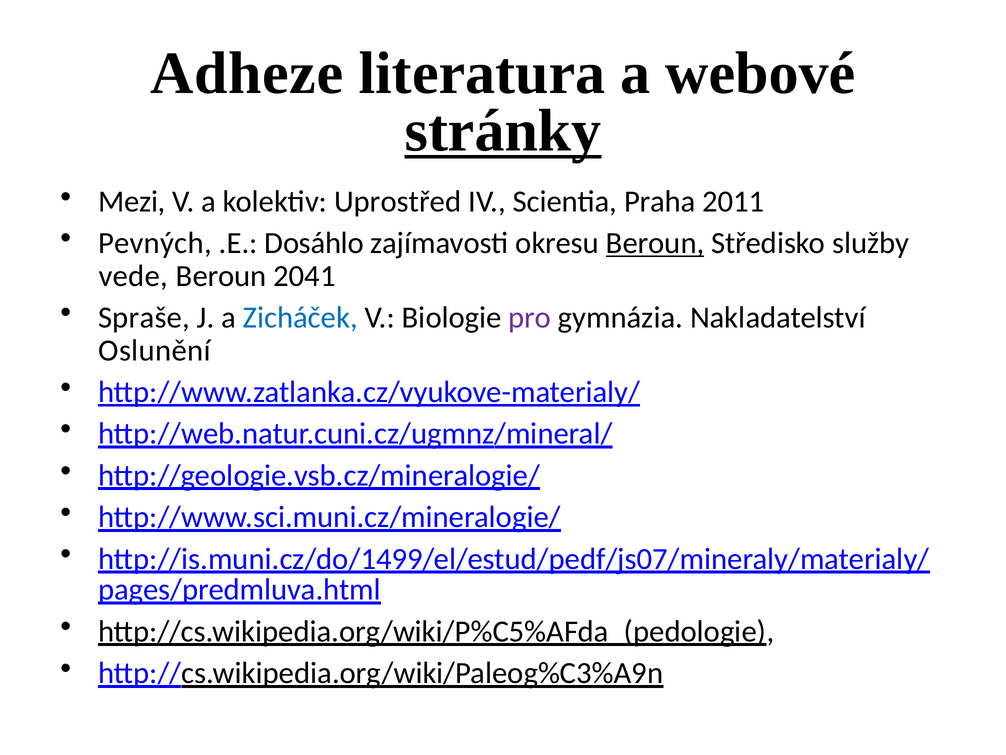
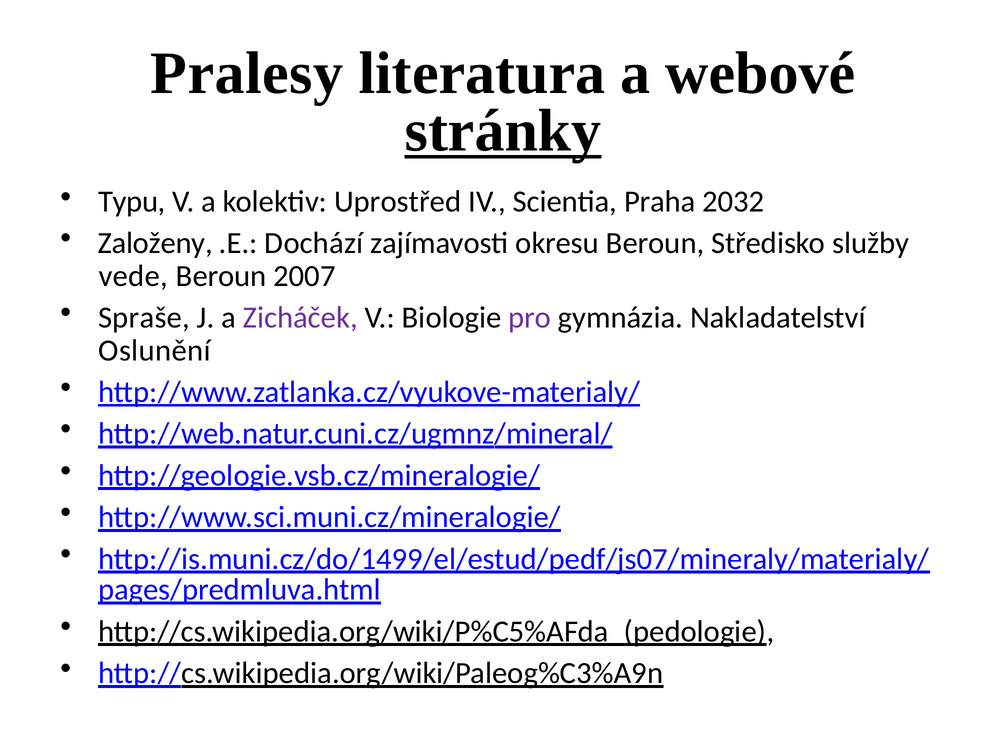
Adheze: Adheze -> Pralesy (247, 73)
Mezi: Mezi -> Typu (132, 202)
2011: 2011 -> 2032 (733, 202)
Pevných: Pevných -> Založeny (155, 243)
Dosáhlo: Dosáhlo -> Dochází (314, 243)
Beroun underline: present -> none (655, 243)
2041: 2041 -> 2007 (304, 276)
Zicháček colour: blue -> purple (300, 317)
